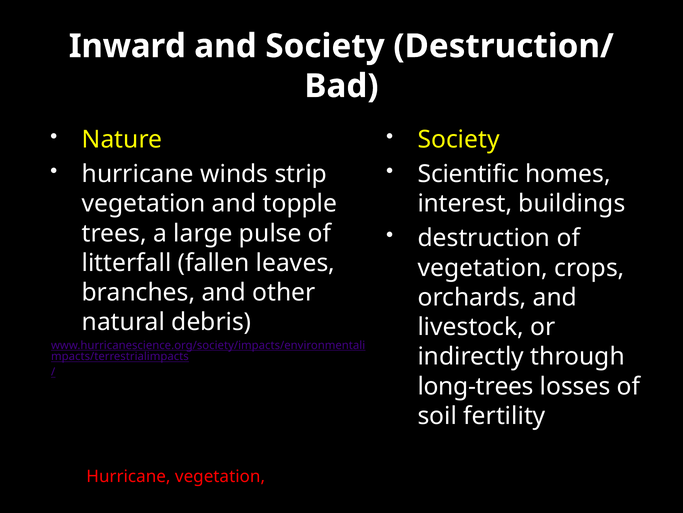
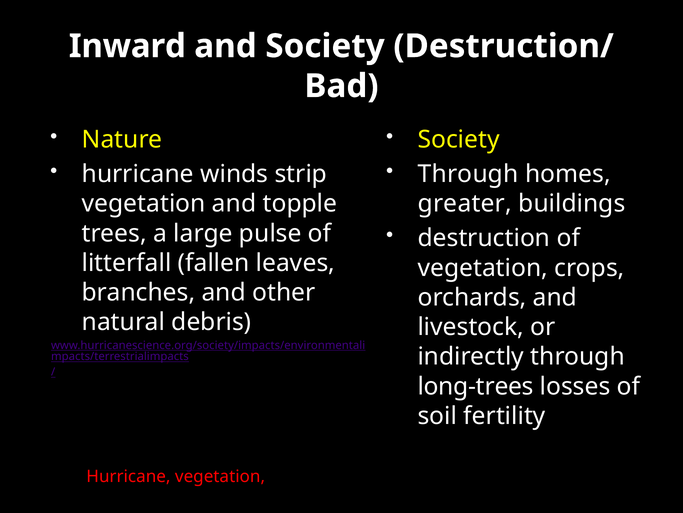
Scientific: Scientific -> Through (468, 174)
interest: interest -> greater (465, 203)
